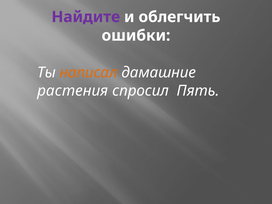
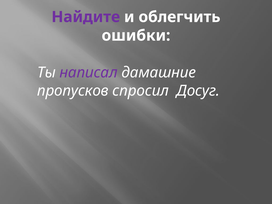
написал colour: orange -> purple (89, 73)
растения: растения -> пропусков (73, 91)
Пять: Пять -> Досуг (198, 91)
